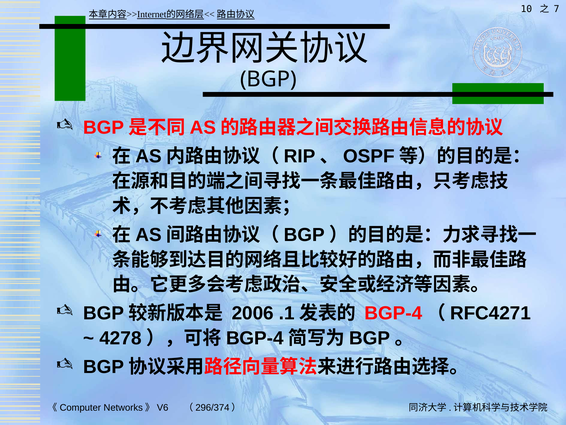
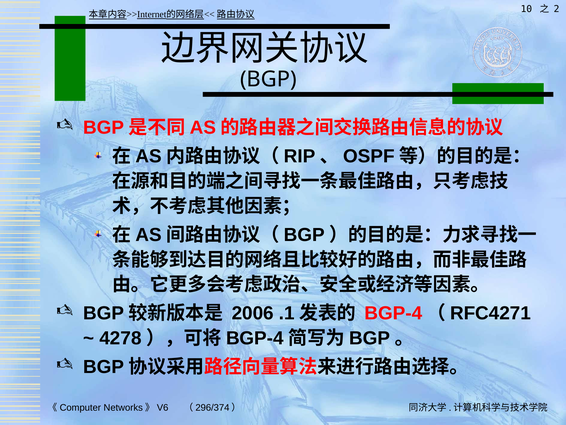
7: 7 -> 2 (557, 9)
